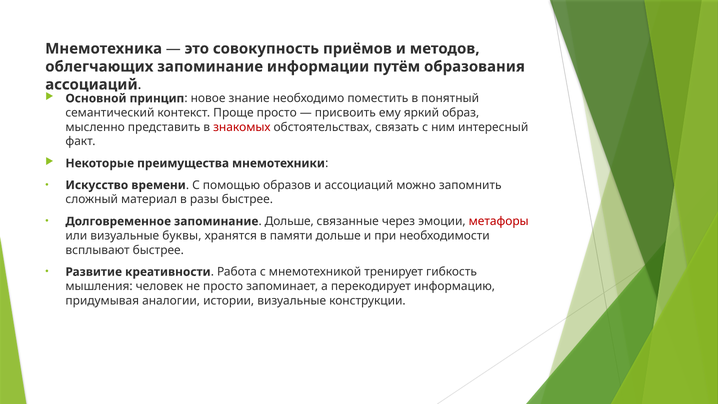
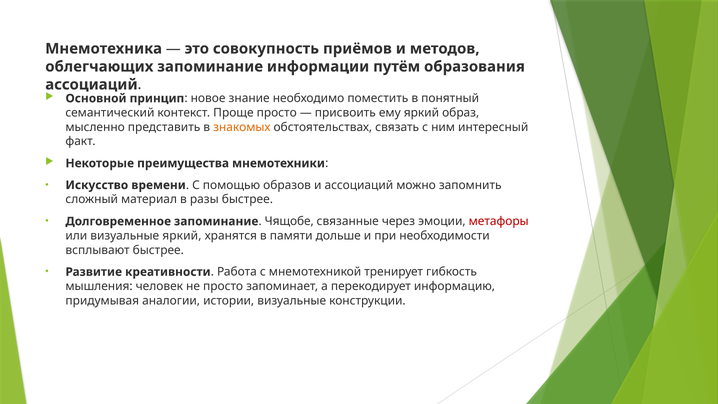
знакомых colour: red -> orange (242, 127)
запоминание Дольше: Дольше -> Чящобе (289, 221)
визуальные буквы: буквы -> яркий (182, 236)
